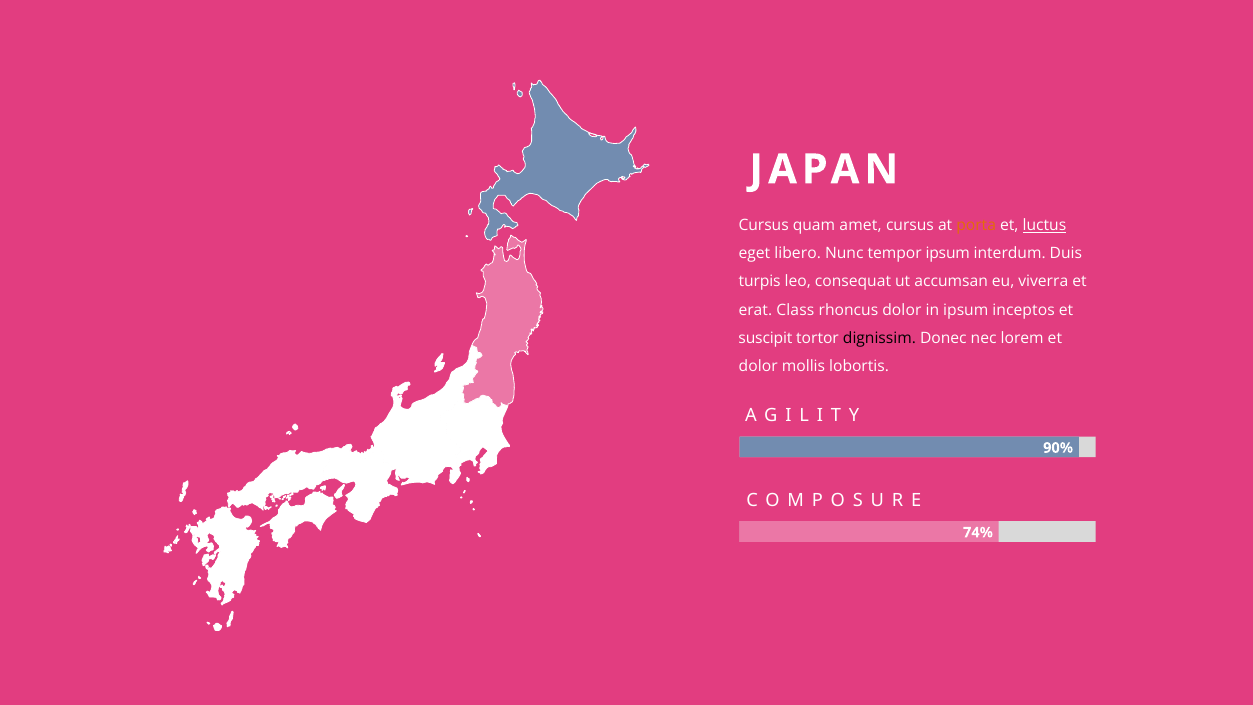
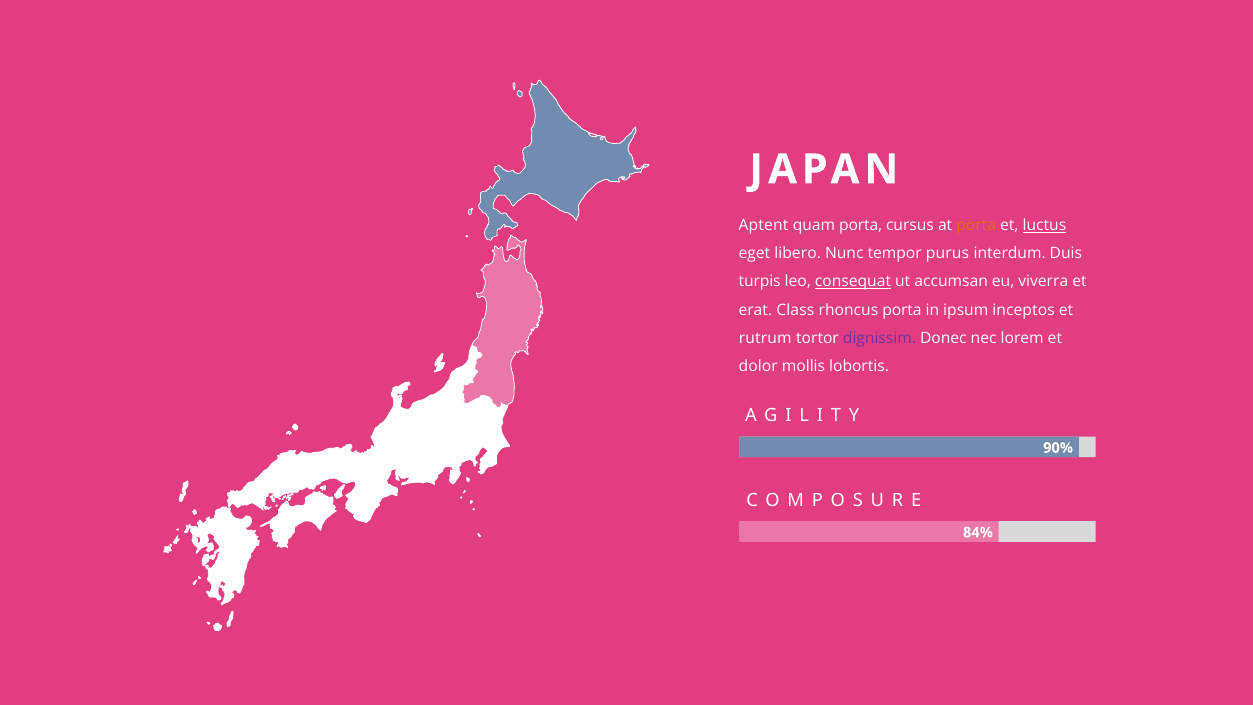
Cursus: Cursus -> Aptent (764, 225)
quam amet: amet -> porta (861, 225)
tempor ipsum: ipsum -> purus (948, 254)
consequat underline: none -> present (853, 282)
rhoncus dolor: dolor -> porta (902, 310)
suscipit: suscipit -> rutrum (765, 338)
dignissim colour: black -> purple (879, 338)
74%: 74% -> 84% (978, 532)
